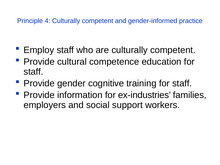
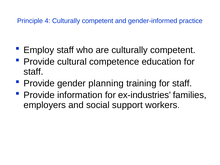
cognitive: cognitive -> planning (106, 83)
